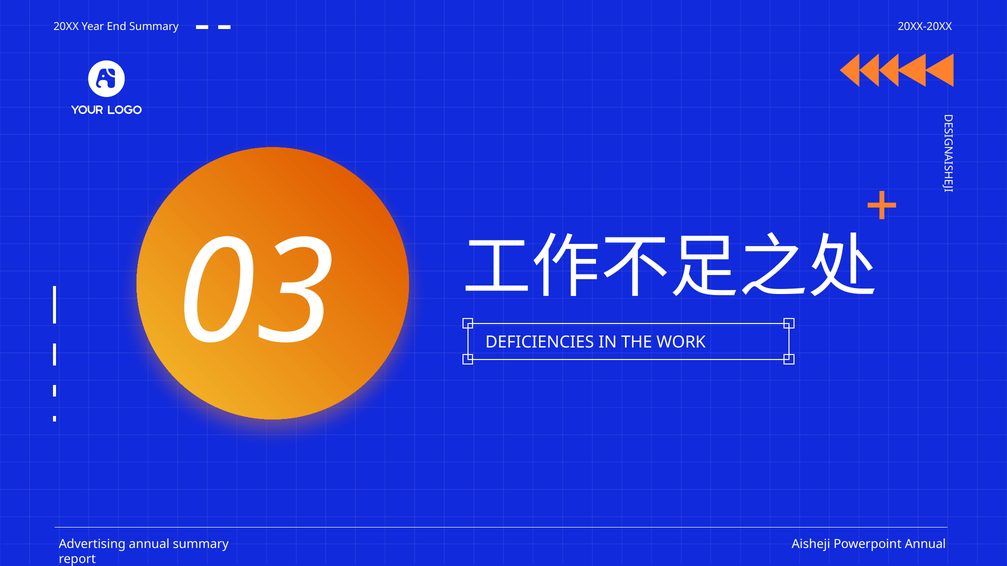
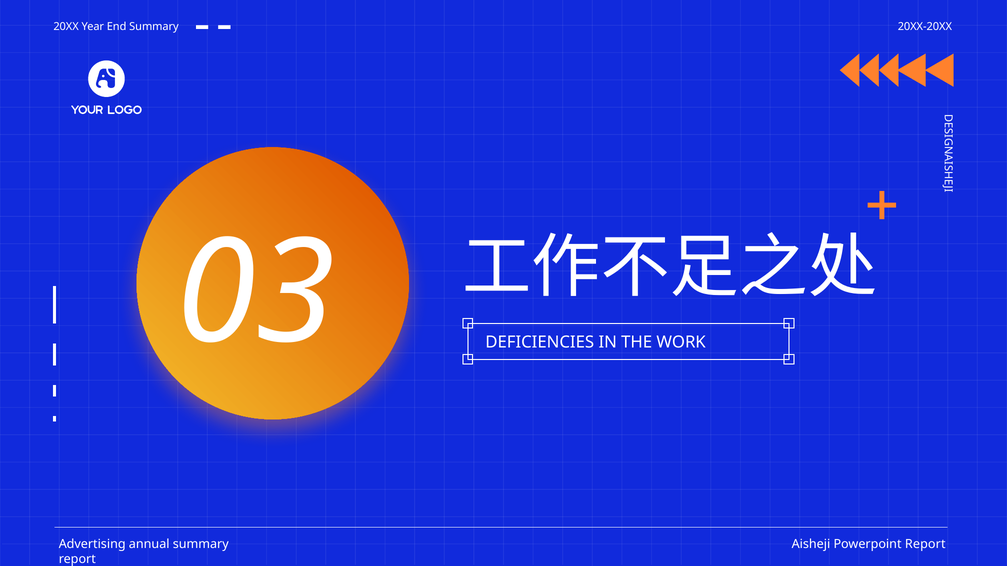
Powerpoint Annual: Annual -> Report (925, 544)
